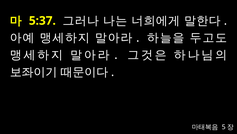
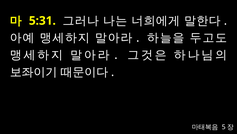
5:37: 5:37 -> 5:31 (42, 21)
